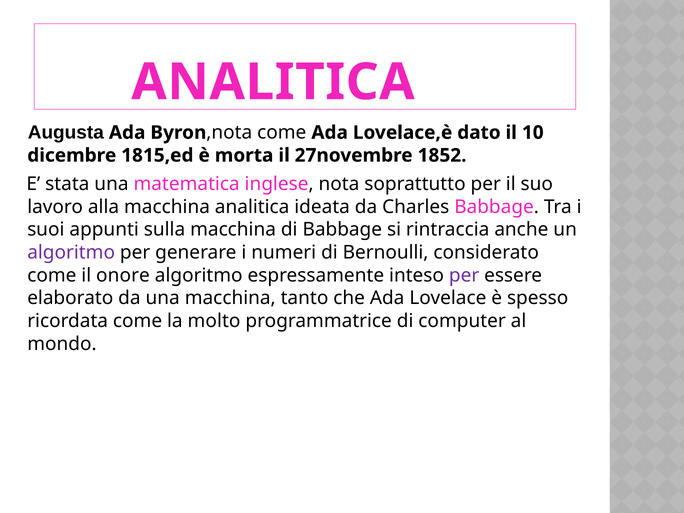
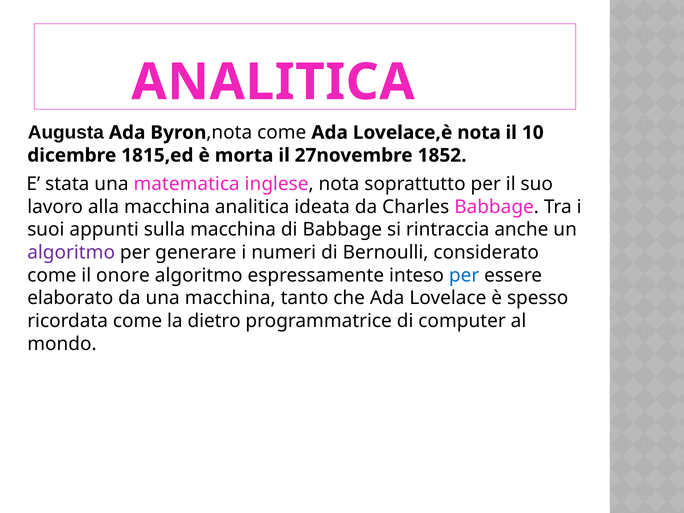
Lovelace,è dato: dato -> nota (479, 133)
per colour: purple -> blue (464, 275)
molto: molto -> dietro (214, 321)
